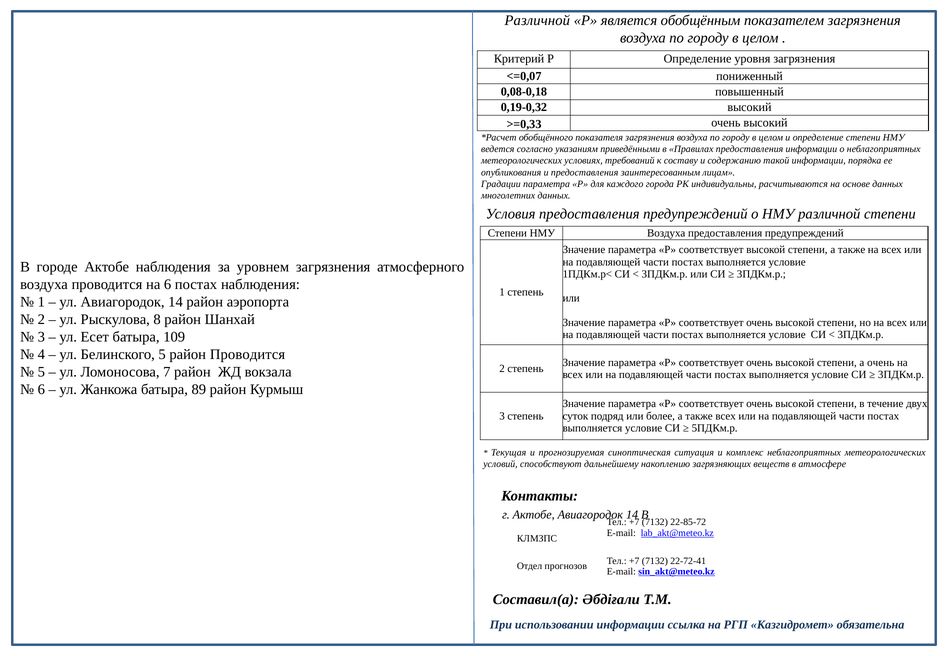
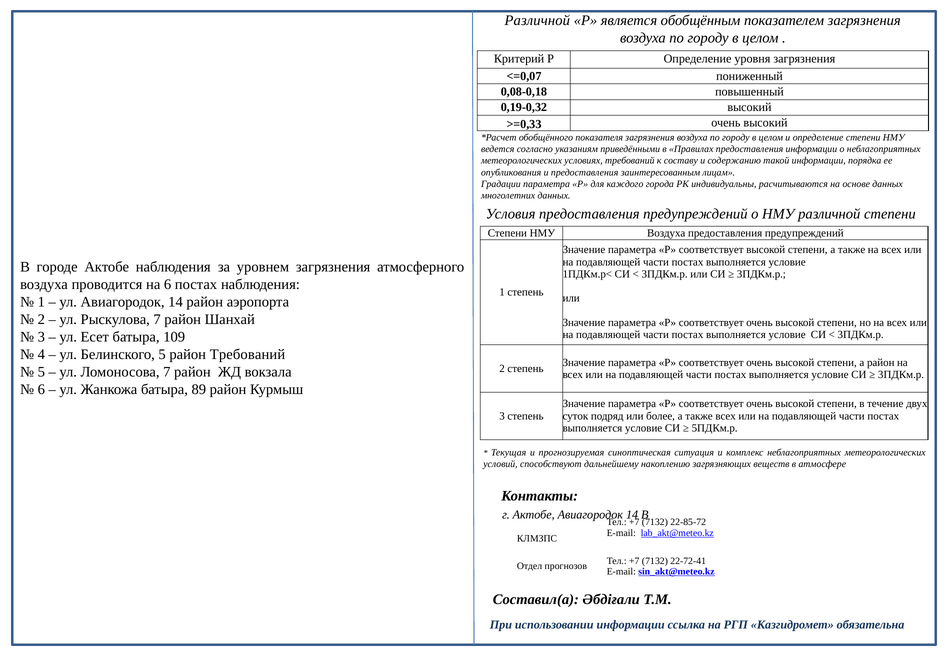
Рыскулова 8: 8 -> 7 (157, 320)
район Проводится: Проводится -> Требований (248, 355)
а очень: очень -> район (881, 363)
